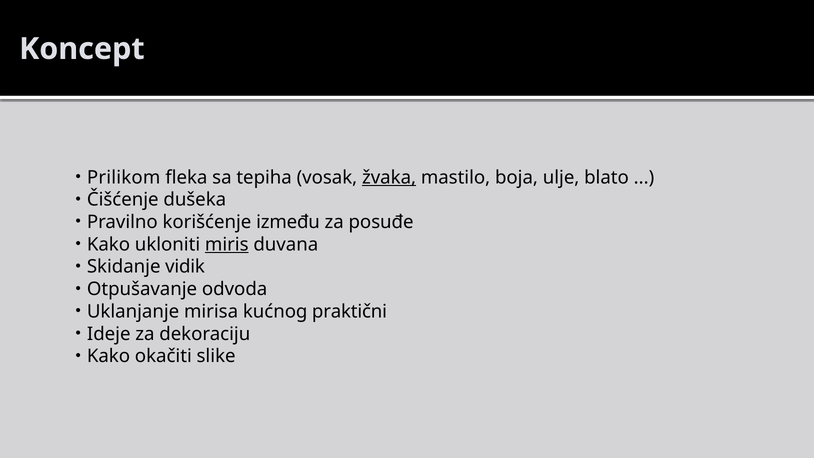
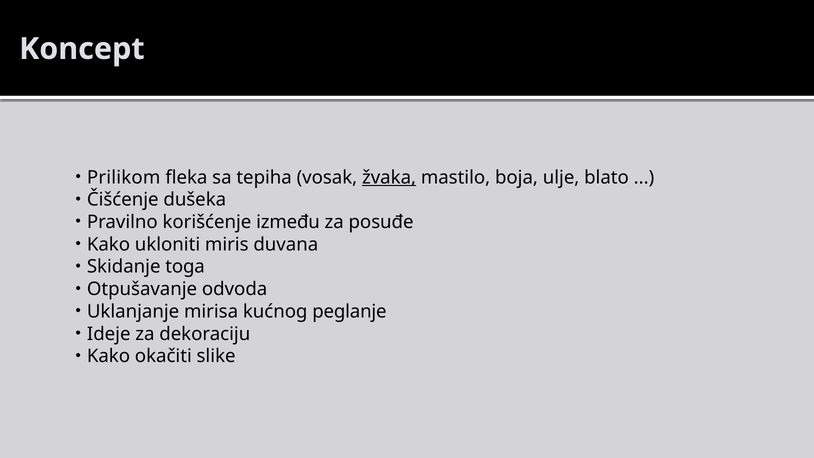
miris underline: present -> none (227, 244)
vidik: vidik -> toga (185, 267)
praktični: praktični -> peglanje (349, 311)
